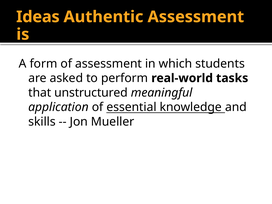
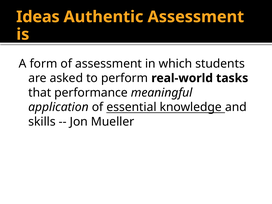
unstructured: unstructured -> performance (91, 93)
